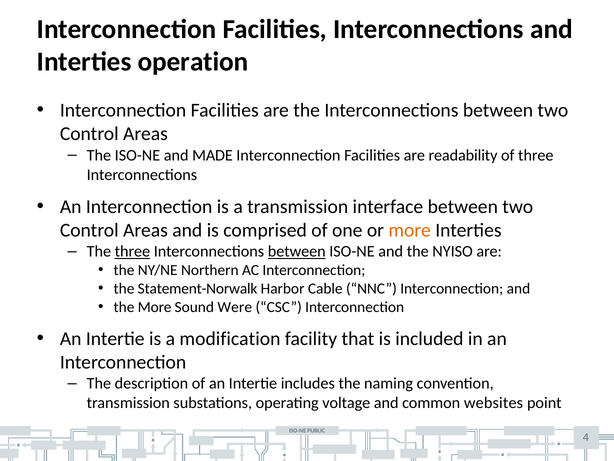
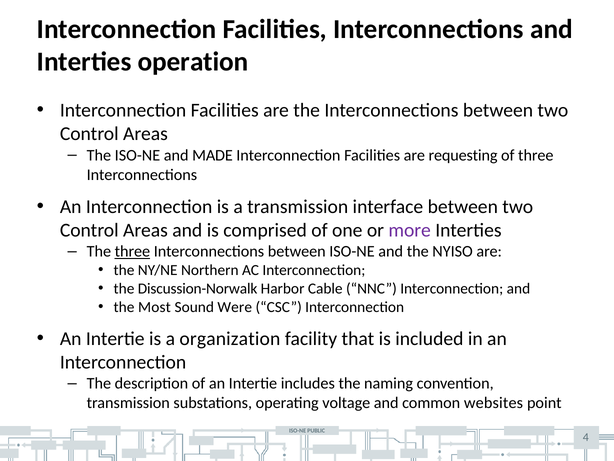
readability: readability -> requesting (463, 155)
more colour: orange -> purple (410, 230)
between underline: present -> none (297, 251)
Statement-Norwalk: Statement-Norwalk -> Discussion-Norwalk (198, 289)
the More: More -> Most (154, 307)
modification: modification -> organization (230, 338)
